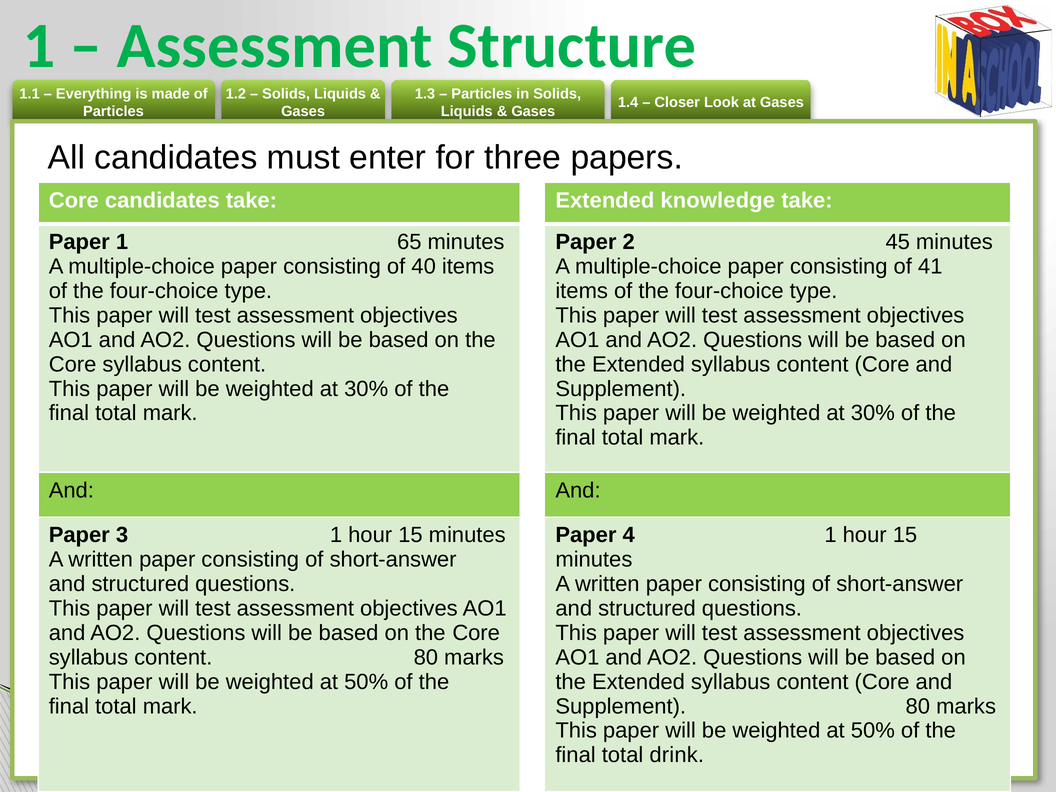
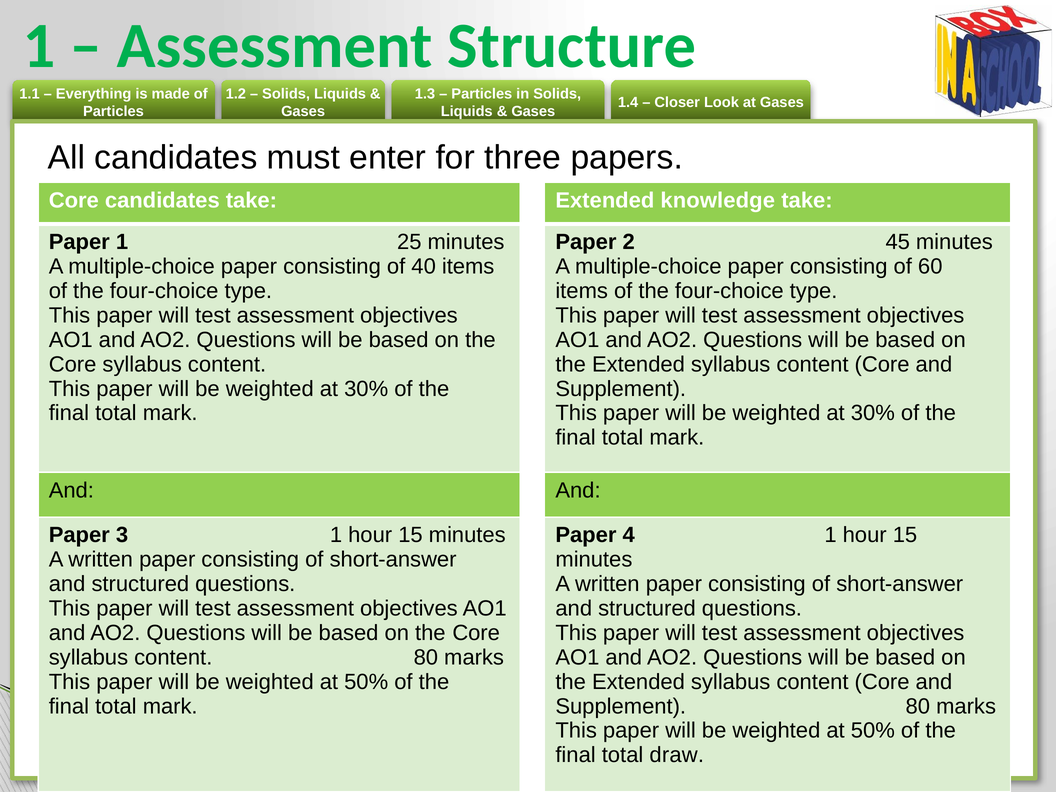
65: 65 -> 25 (409, 242)
41: 41 -> 60 (930, 267)
drink: drink -> draw (677, 755)
